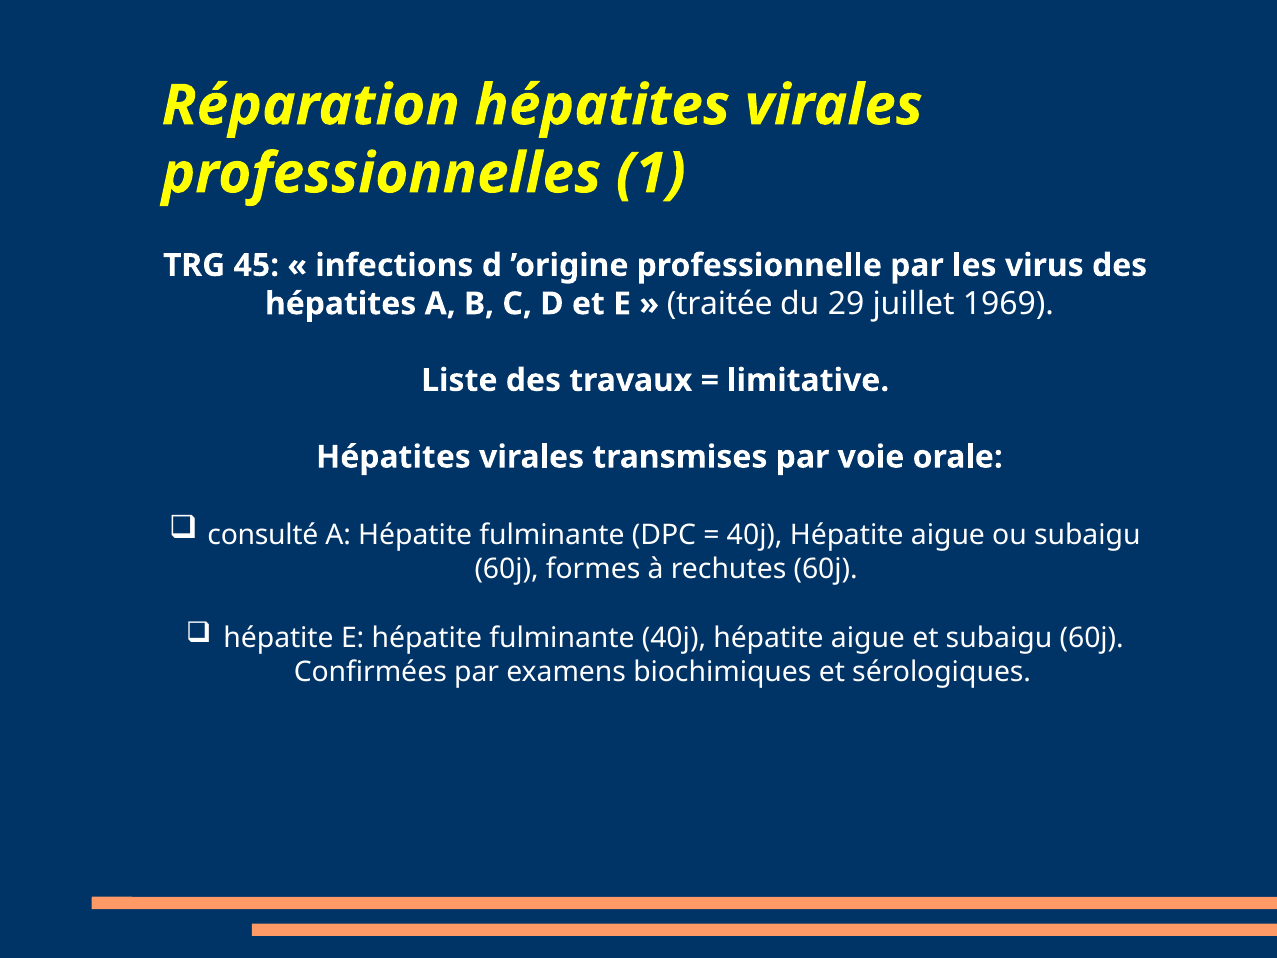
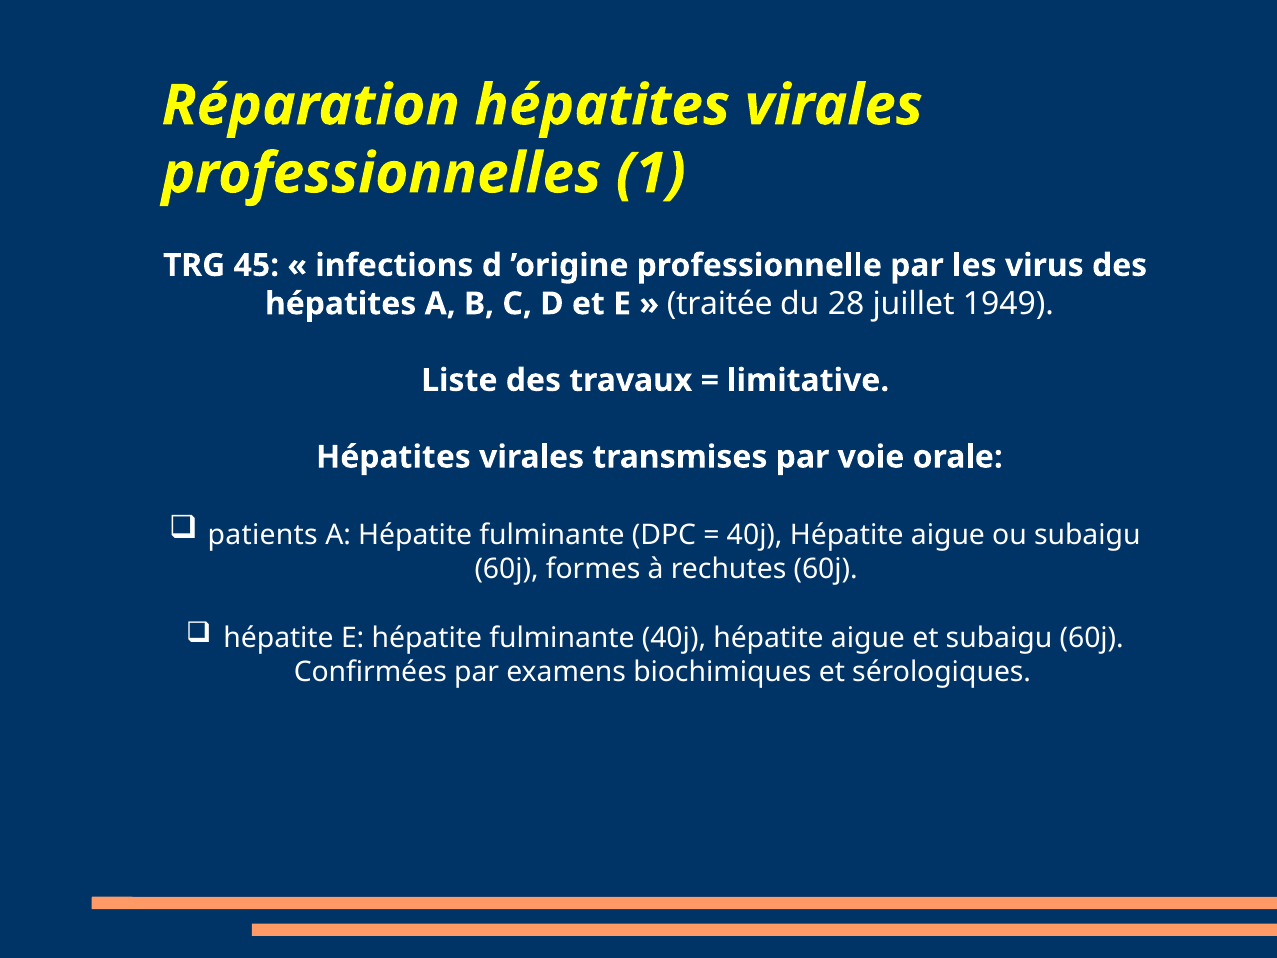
29: 29 -> 28 (846, 304)
1969: 1969 -> 1949 (1008, 304)
consulté: consulté -> patients (263, 535)
